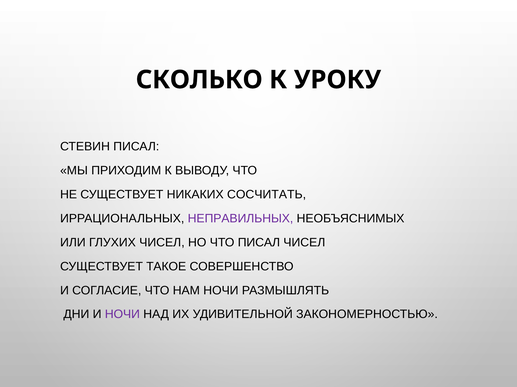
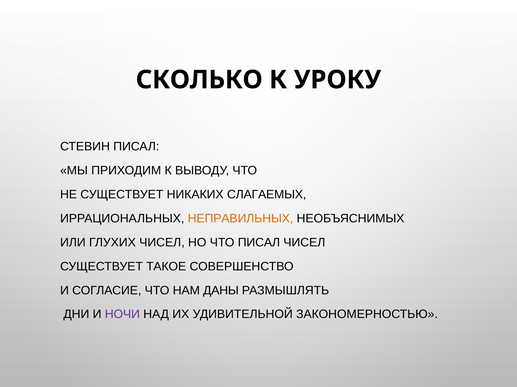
СОСЧИТАТЬ: СОСЧИТАТЬ -> СЛАГАЕМЫХ (267, 195)
НЕПРАВИЛЬНЫХ colour: purple -> orange (240, 219)
НАМ НОЧИ: НОЧИ -> ДАНЫ (221, 291)
